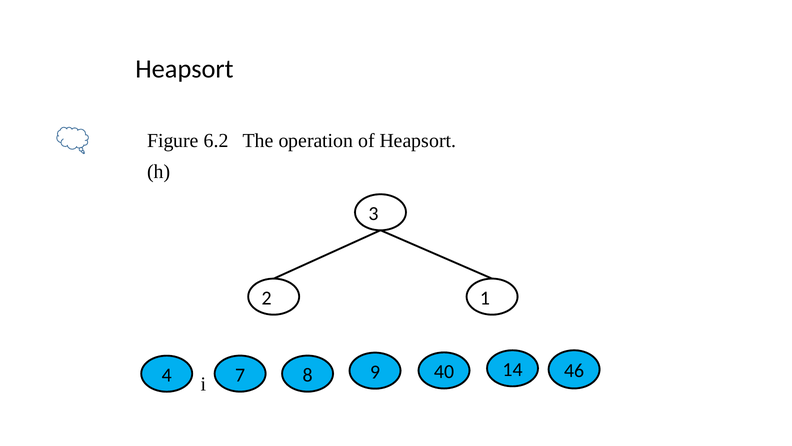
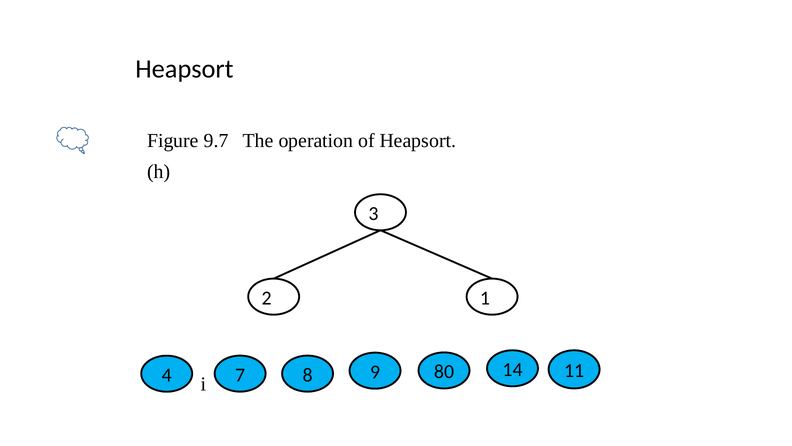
6.2: 6.2 -> 9.7 (216, 140)
40: 40 -> 80 (444, 371)
46: 46 -> 11 (574, 370)
